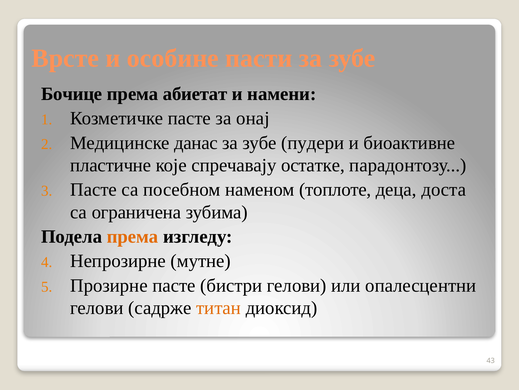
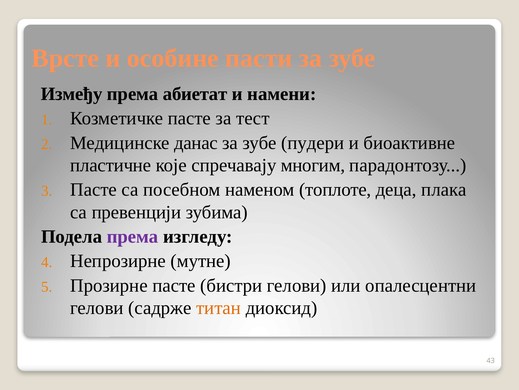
Бочице: Бочице -> Између (72, 94)
онај: онај -> тест (253, 118)
остатке: остатке -> многим (313, 165)
доста: доста -> плака (444, 189)
ограничена: ограничена -> превенцији (136, 212)
према colour: orange -> purple (133, 236)
